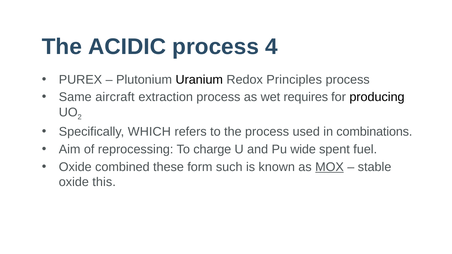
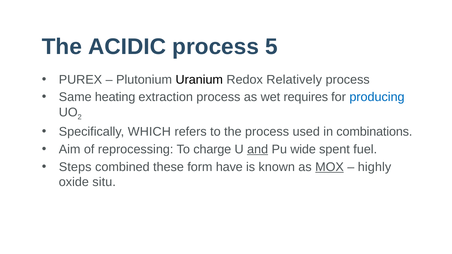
4: 4 -> 5 (271, 47)
Principles: Principles -> Relatively (294, 80)
aircraft: aircraft -> heating (115, 97)
producing colour: black -> blue (377, 97)
and underline: none -> present (258, 150)
Oxide: Oxide -> Steps (75, 167)
such: such -> have (229, 167)
stable: stable -> highly (375, 167)
this: this -> situ (104, 182)
